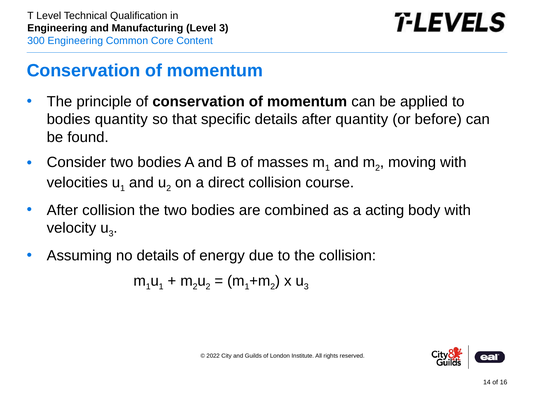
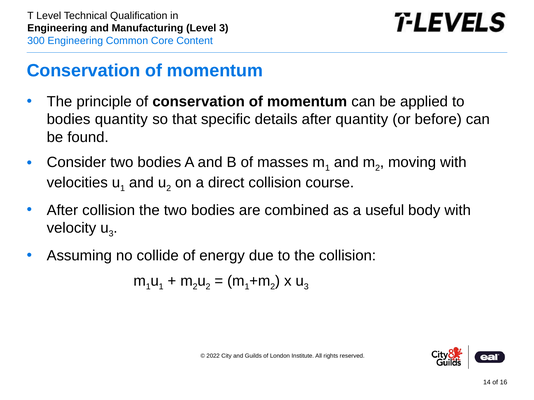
acting: acting -> useful (385, 211)
no details: details -> collide (158, 256)
